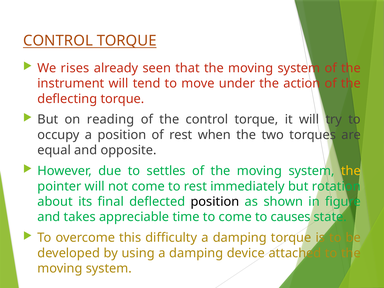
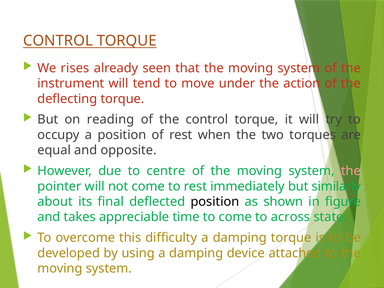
settles: settles -> centre (166, 171)
the colour: yellow -> pink (351, 171)
rotation: rotation -> similarly (336, 186)
causes: causes -> across (290, 217)
